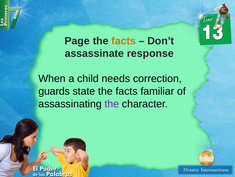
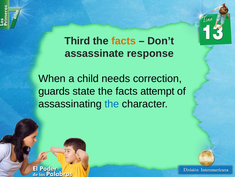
Page: Page -> Third (77, 41)
familiar: familiar -> attempt (157, 91)
the colour: purple -> blue (112, 103)
